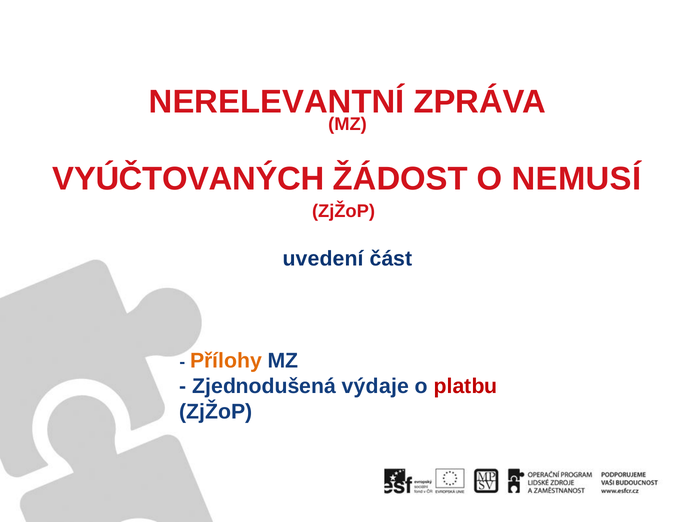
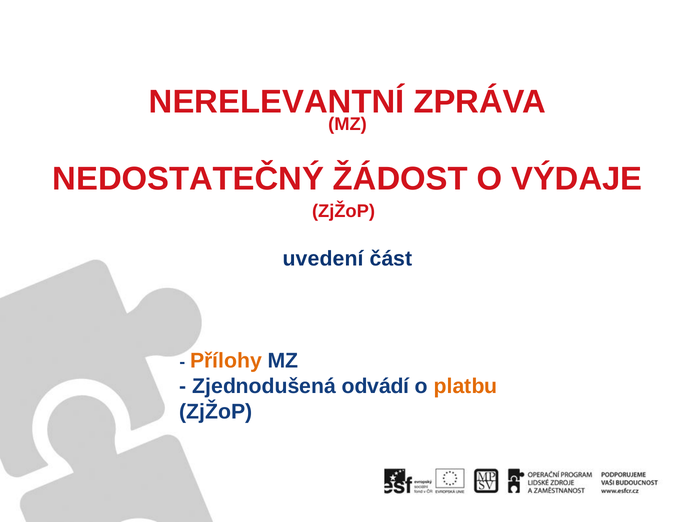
VYÚČTOVANÝCH: VYÚČTOVANÝCH -> NEDOSTATEČNÝ (188, 179)
NEMUSÍ: NEMUSÍ -> VÝDAJE (577, 179)
výdaje: výdaje -> odvádí (376, 386)
platbu colour: red -> orange (466, 386)
